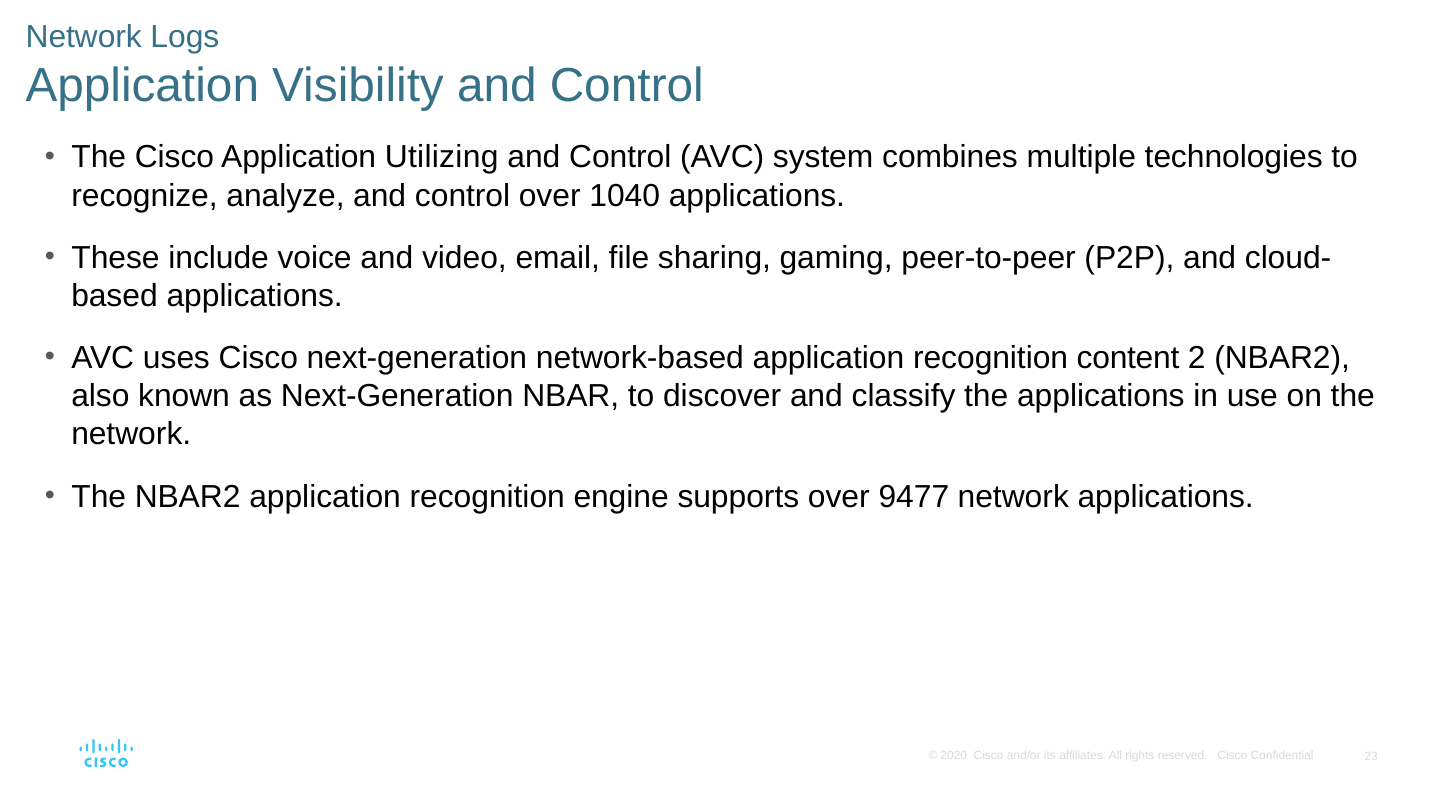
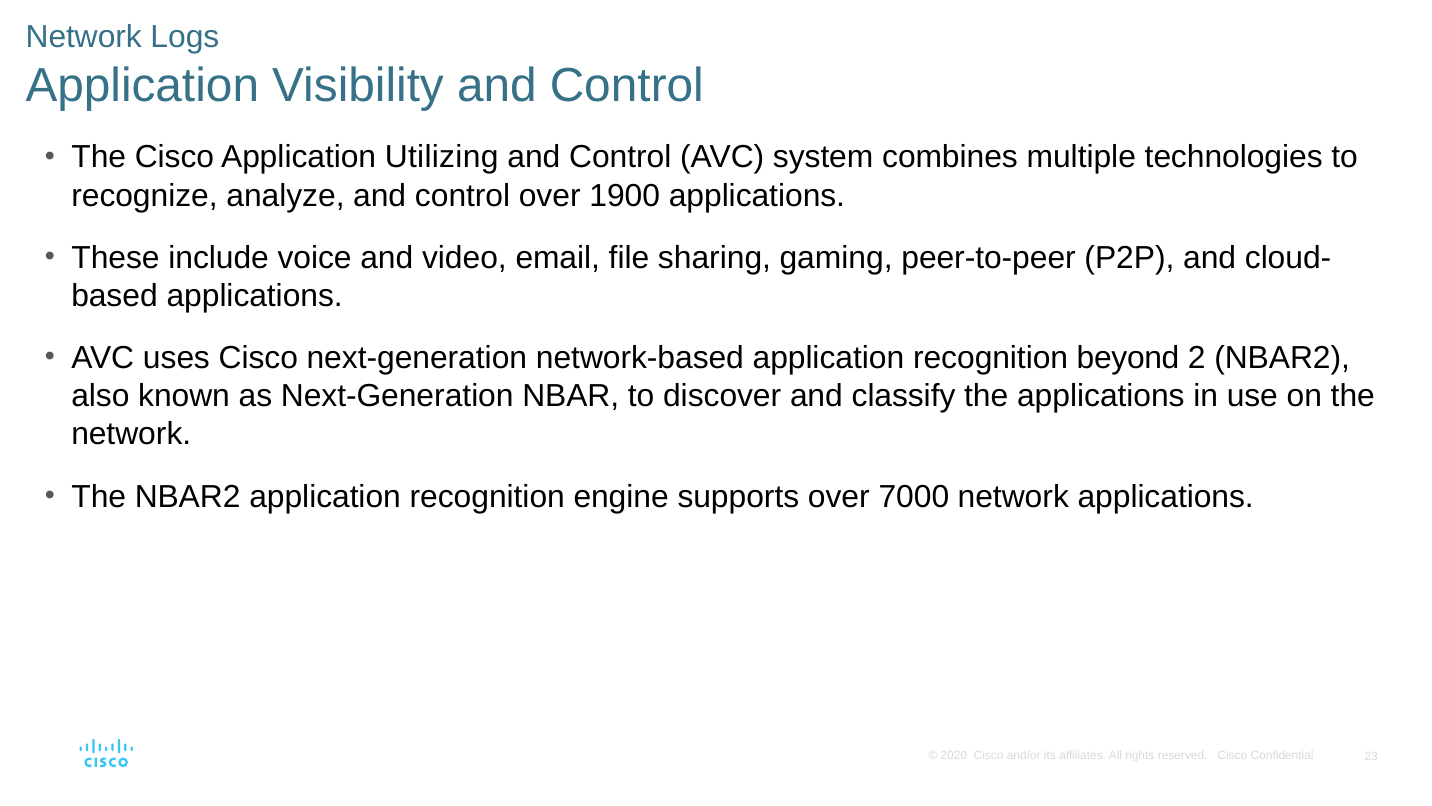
1040: 1040 -> 1900 (625, 196)
content: content -> beyond (1128, 358)
9477: 9477 -> 7000 (914, 496)
